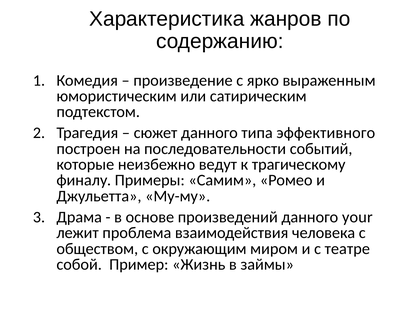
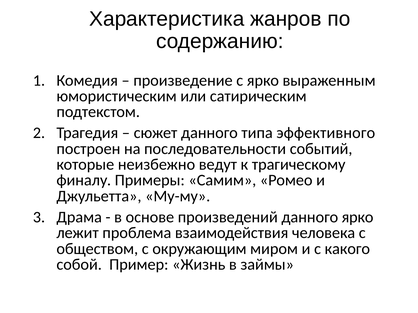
данного your: your -> ярко (358, 217)
театре: театре -> какого (347, 249)
